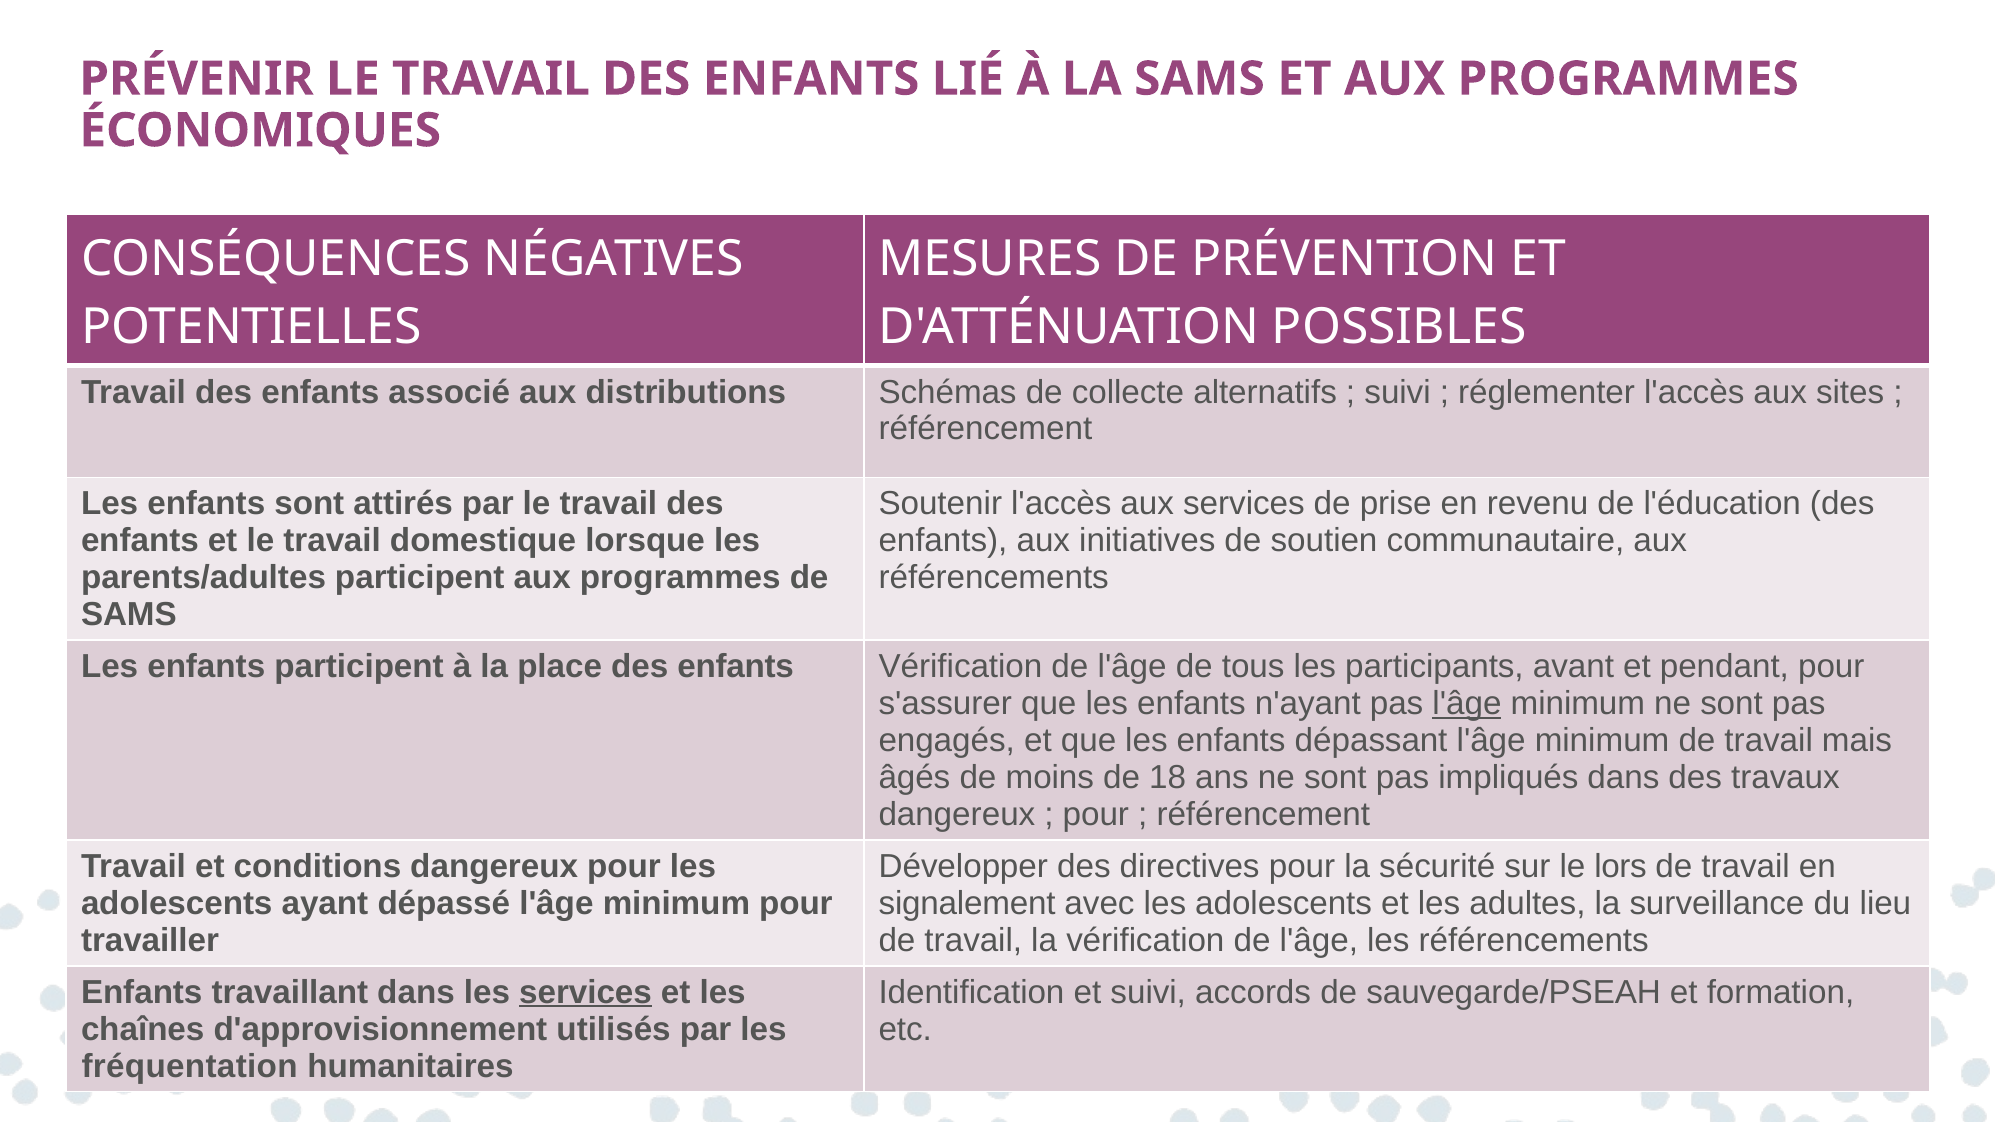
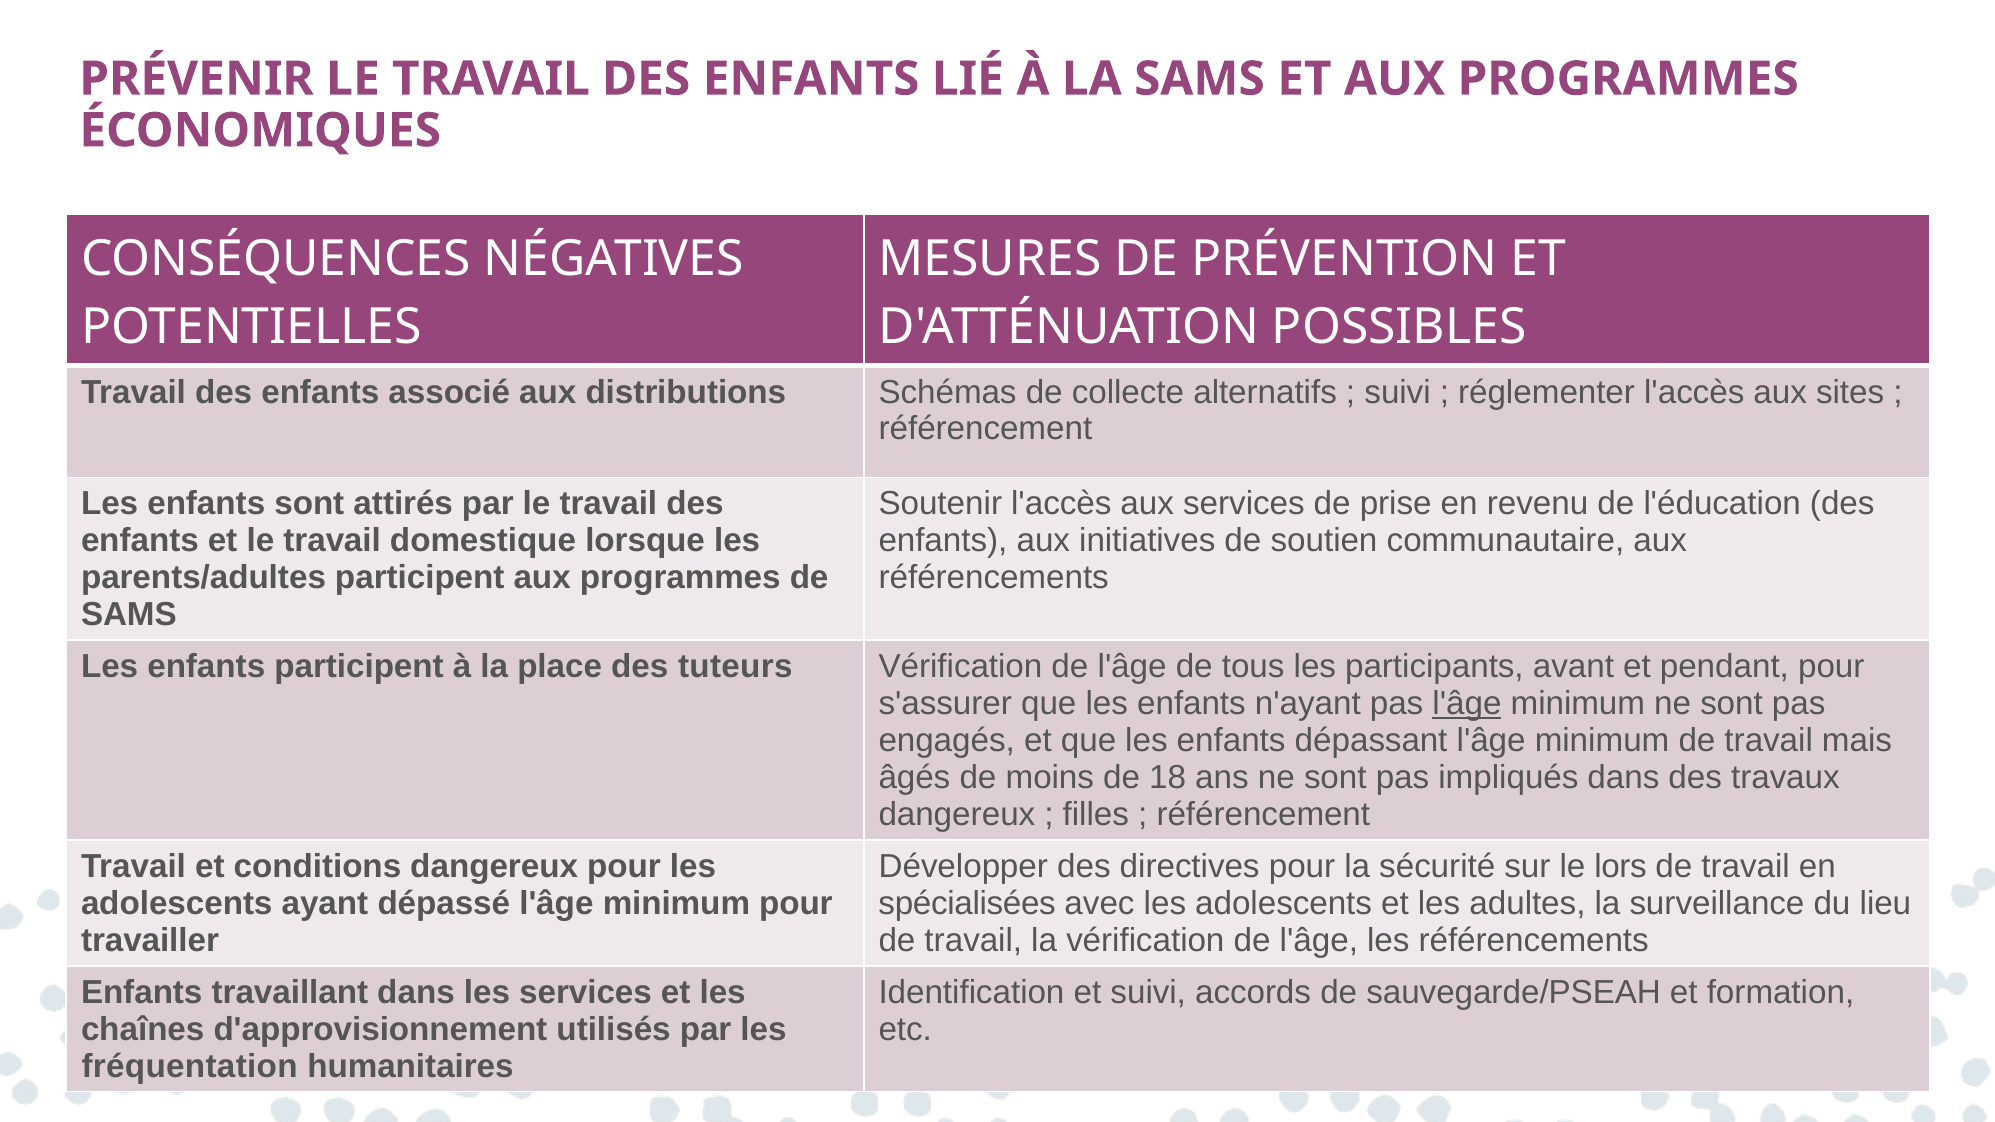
place des enfants: enfants -> tuteurs (735, 667)
pour: pour -> filles (1096, 815)
signalement: signalement -> spécialisées (967, 903)
services underline: present -> none (586, 992)
